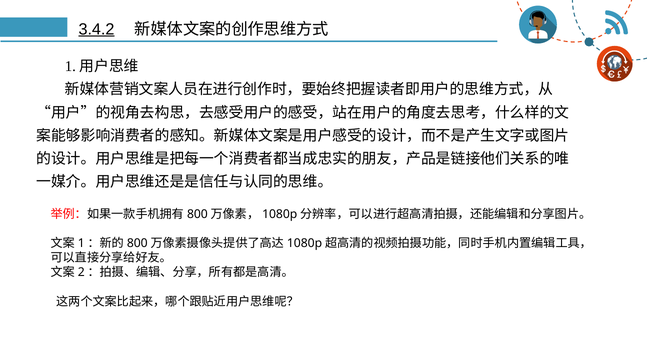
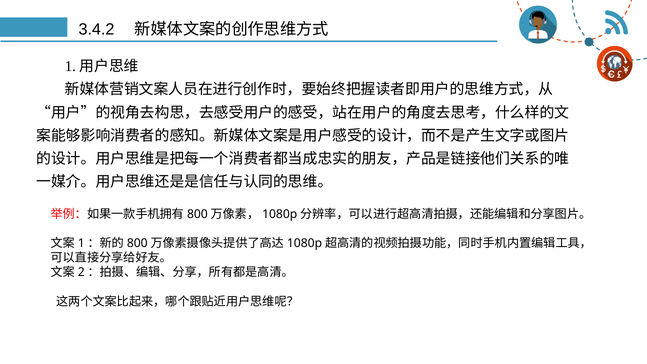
3.4.2 underline: present -> none (96, 29)
